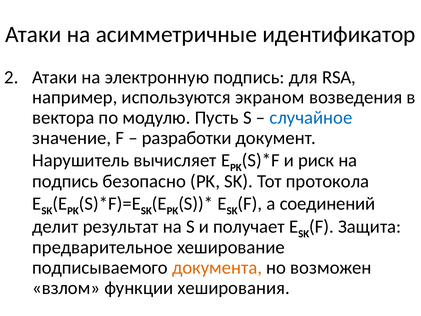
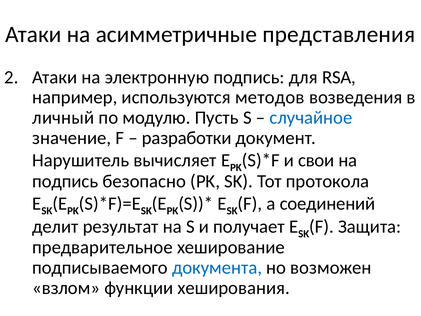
идентификатор: идентификатор -> представления (339, 34)
экраном: экраном -> методов (270, 97)
вектора: вектора -> личный (63, 118)
риск: риск -> свои (316, 160)
документа colour: orange -> blue (217, 268)
